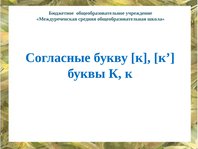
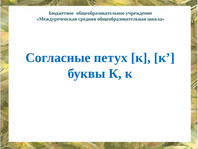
букву: букву -> петух (111, 58)
